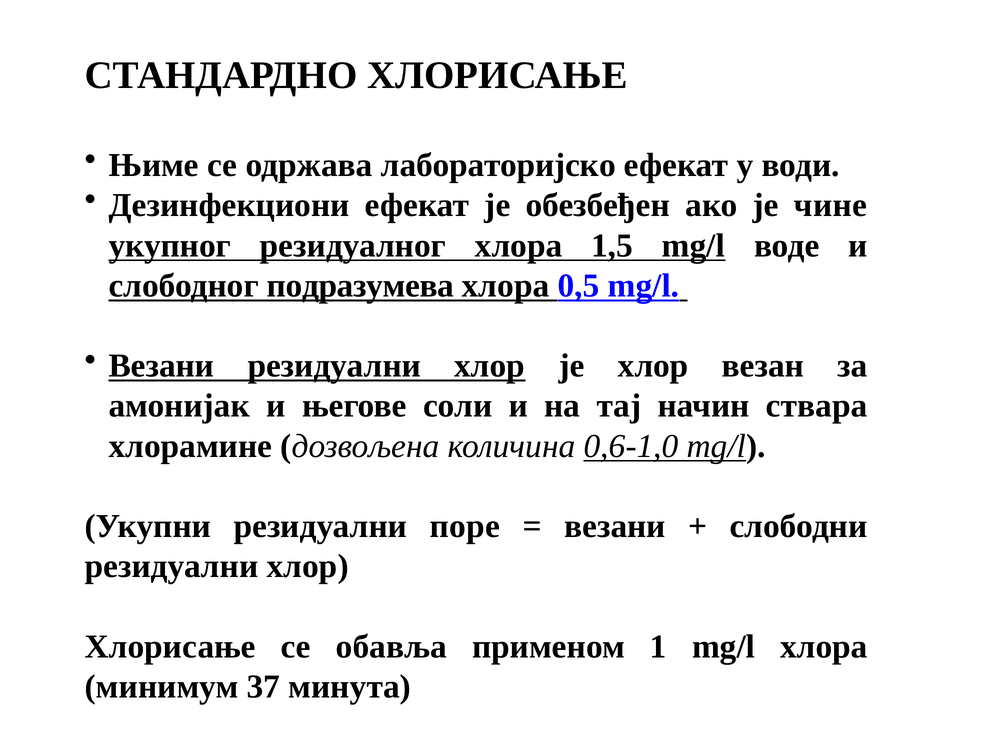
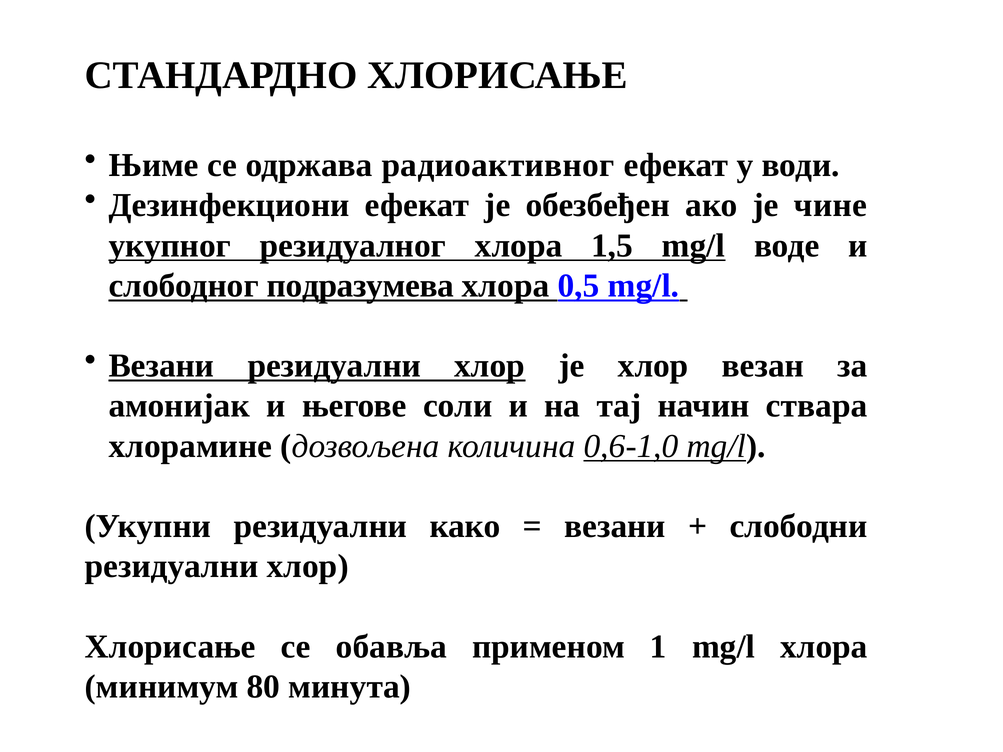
лабораторијско: лабораторијско -> радиоактивног (498, 165)
поре: поре -> како (465, 526)
37: 37 -> 80 (263, 687)
